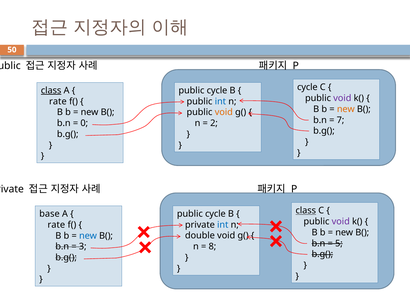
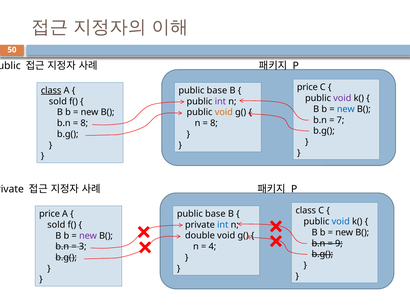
cycle: cycle -> price (307, 87)
cycle: cycle -> base (217, 91)
int colour: blue -> purple (220, 102)
rate: rate -> sold (58, 102)
new colour: orange -> blue (346, 109)
0: 0 -> 8 (84, 123)
2: 2 -> 8 (214, 123)
class underline: present -> none (306, 211)
cycle: cycle -> base (215, 214)
base: base -> price (50, 214)
void colour: purple -> blue (341, 222)
rate: rate -> sold (56, 225)
new colour: blue -> purple (88, 236)
5: 5 -> 9 (339, 244)
8: 8 -> 4 (212, 247)
